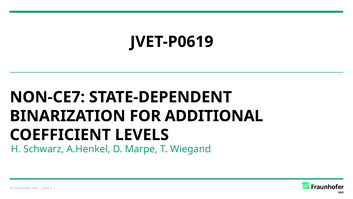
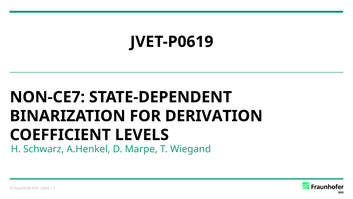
ADDITIONAL: ADDITIONAL -> DERIVATION (214, 116)
